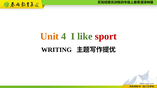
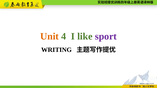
sport colour: red -> purple (106, 36)
